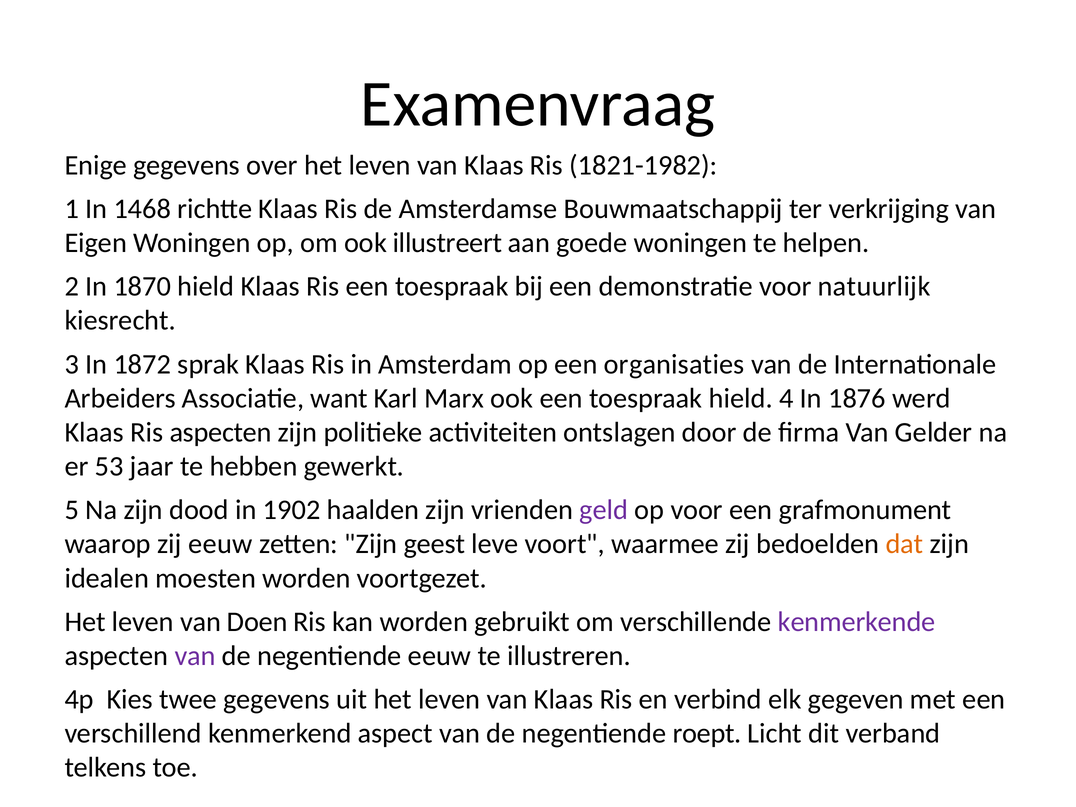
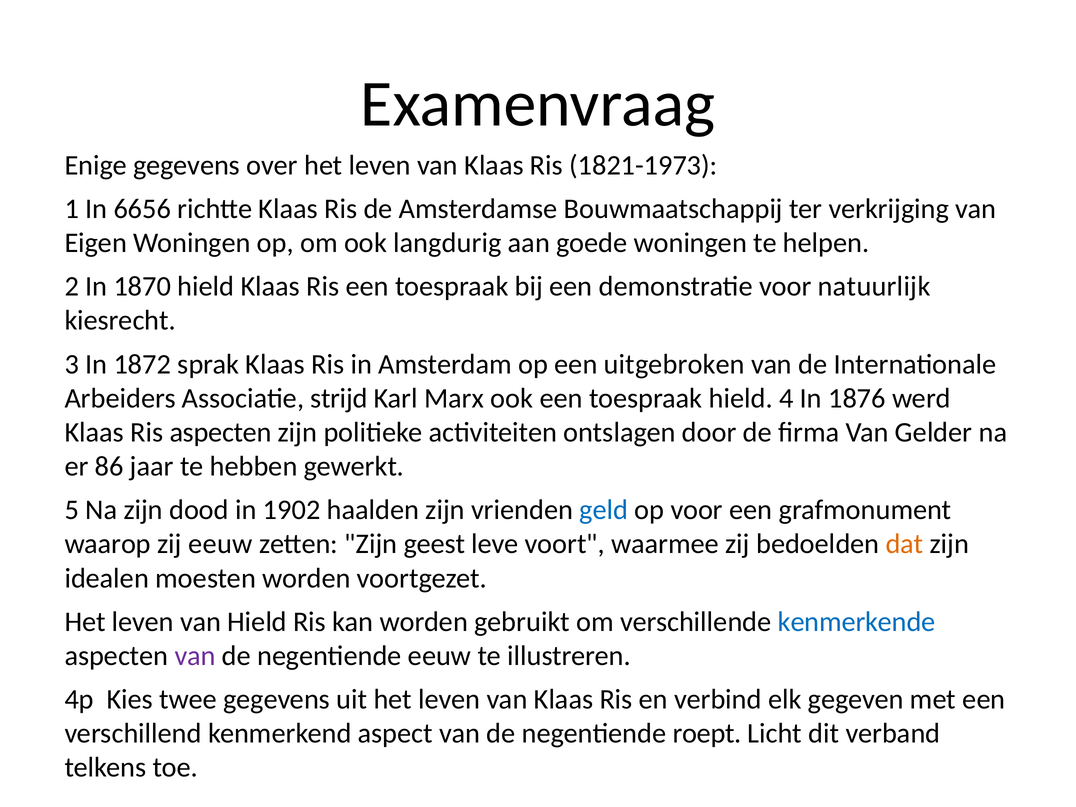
1821-1982: 1821-1982 -> 1821-1973 (643, 165)
1468: 1468 -> 6656 (142, 209)
illustreert: illustreert -> langdurig (447, 243)
organisaties: organisaties -> uitgebroken (674, 364)
want: want -> strijd (339, 398)
53: 53 -> 86 (109, 466)
geld colour: purple -> blue (604, 510)
van Doen: Doen -> Hield (257, 622)
kenmerkende colour: purple -> blue (857, 622)
